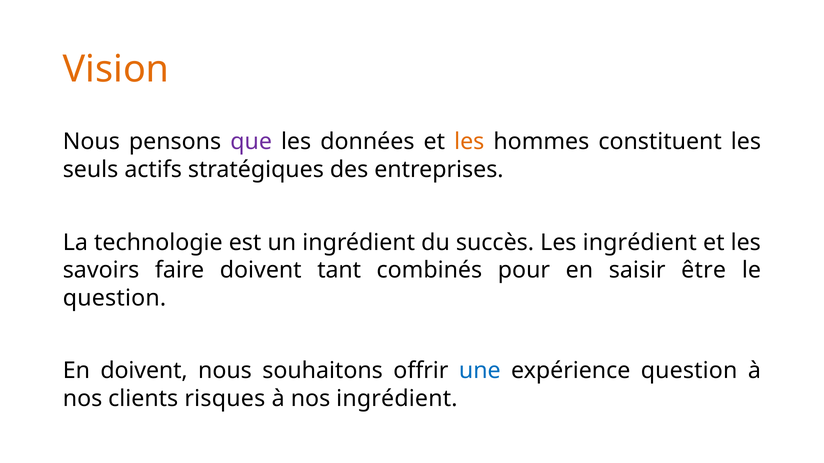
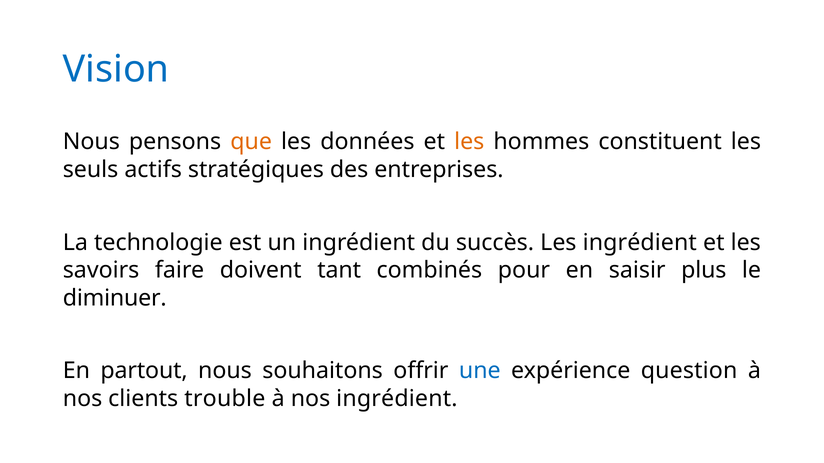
Vision colour: orange -> blue (116, 69)
que colour: purple -> orange (251, 142)
être: être -> plus (704, 271)
question: question -> diminuer (115, 298)
En doivent: doivent -> partout (144, 371)
risques: risques -> trouble (225, 399)
